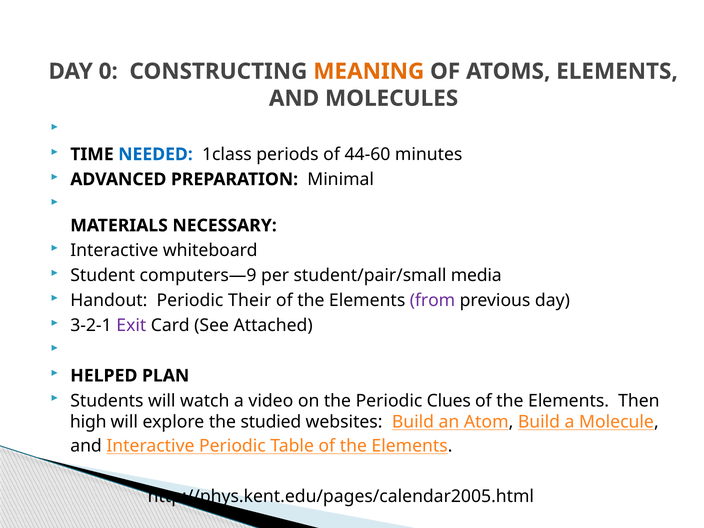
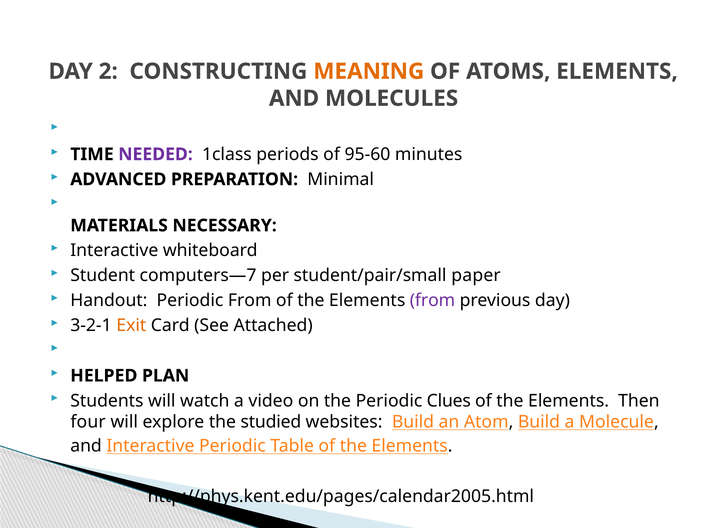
0: 0 -> 2 (108, 71)
NEEDED colour: blue -> purple (155, 154)
44-60: 44-60 -> 95-60 (367, 154)
computers—9: computers—9 -> computers—7 (198, 276)
media: media -> paper (476, 276)
Periodic Their: Their -> From (250, 301)
Exit colour: purple -> orange (131, 326)
high: high -> four (88, 422)
